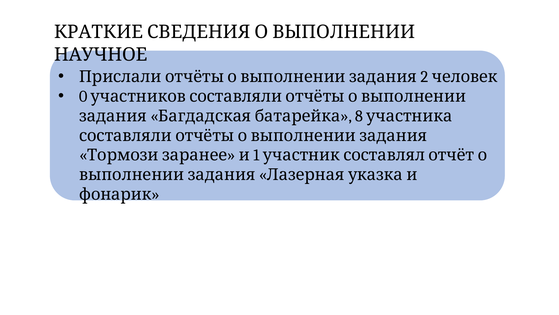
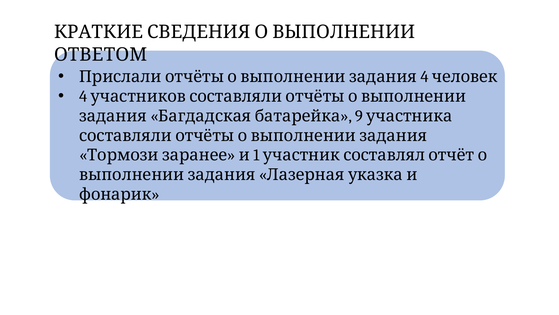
НАУЧНОЕ: НАУЧНОЕ -> ОТВЕТОМ (101, 54)
2: 2 -> 4 (424, 77)
0: 0 -> 4 (83, 96)
8: 8 -> 9 (359, 116)
